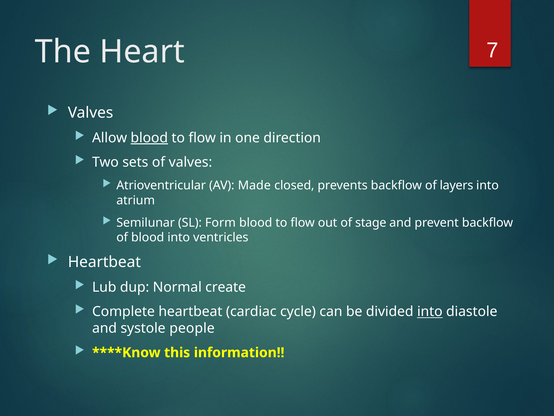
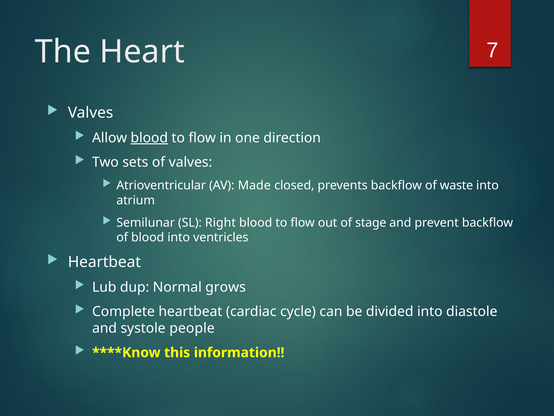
layers: layers -> waste (456, 185)
Form: Form -> Right (220, 223)
create: create -> grows (226, 287)
into underline: present -> none (430, 311)
